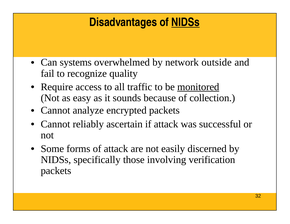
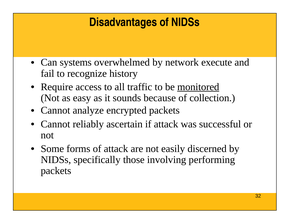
NIDSs underline: present -> none (185, 22)
outside: outside -> execute (217, 62)
quality: quality -> history (124, 73)
verification: verification -> performing (212, 160)
